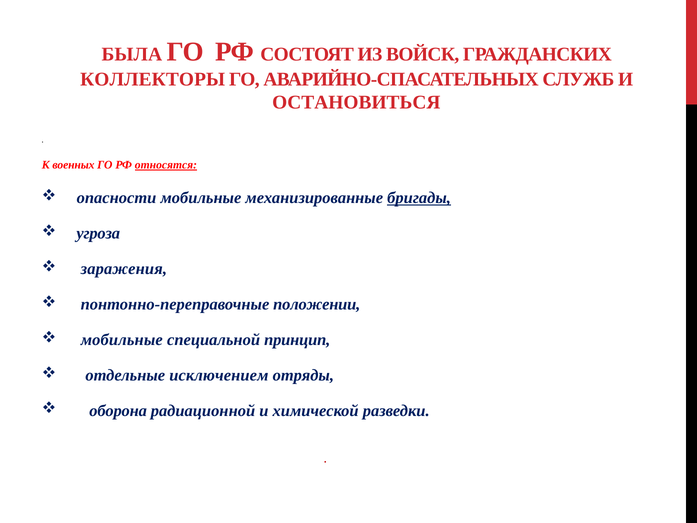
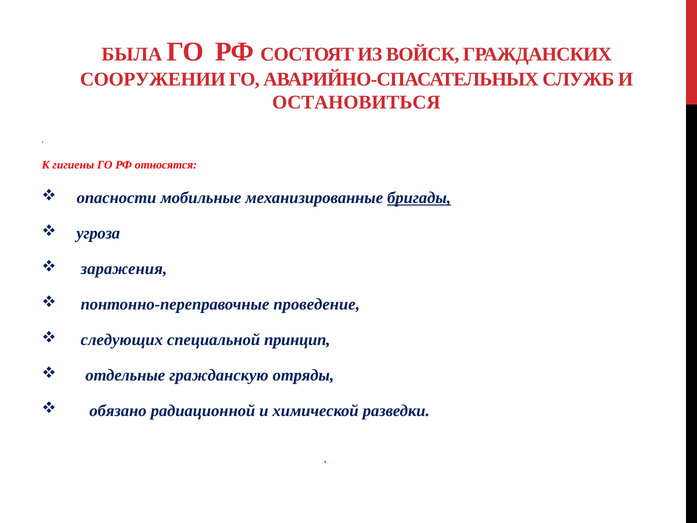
КОЛЛЕКТОРЫ: КОЛЛЕКТОРЫ -> СООРУЖЕНИИ (153, 79)
военных: военных -> гигиены (73, 165)
относятся underline: present -> none (166, 165)
положении: положении -> проведение (317, 304)
мобильные: мобильные -> следующих (122, 340)
исключением: исключением -> гражданскую (219, 375)
оборона: оборона -> обязано (118, 411)
